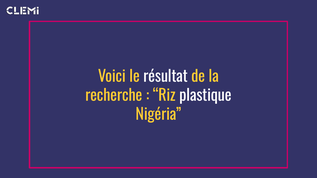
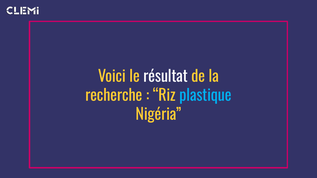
plastique colour: white -> light blue (205, 96)
